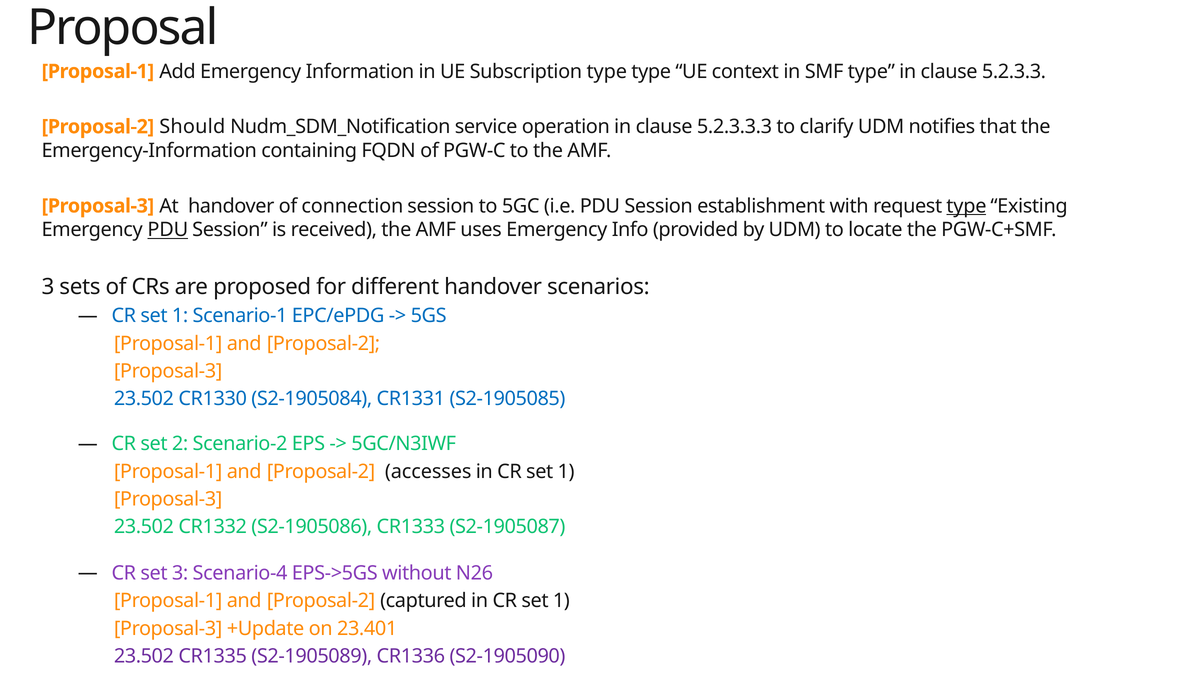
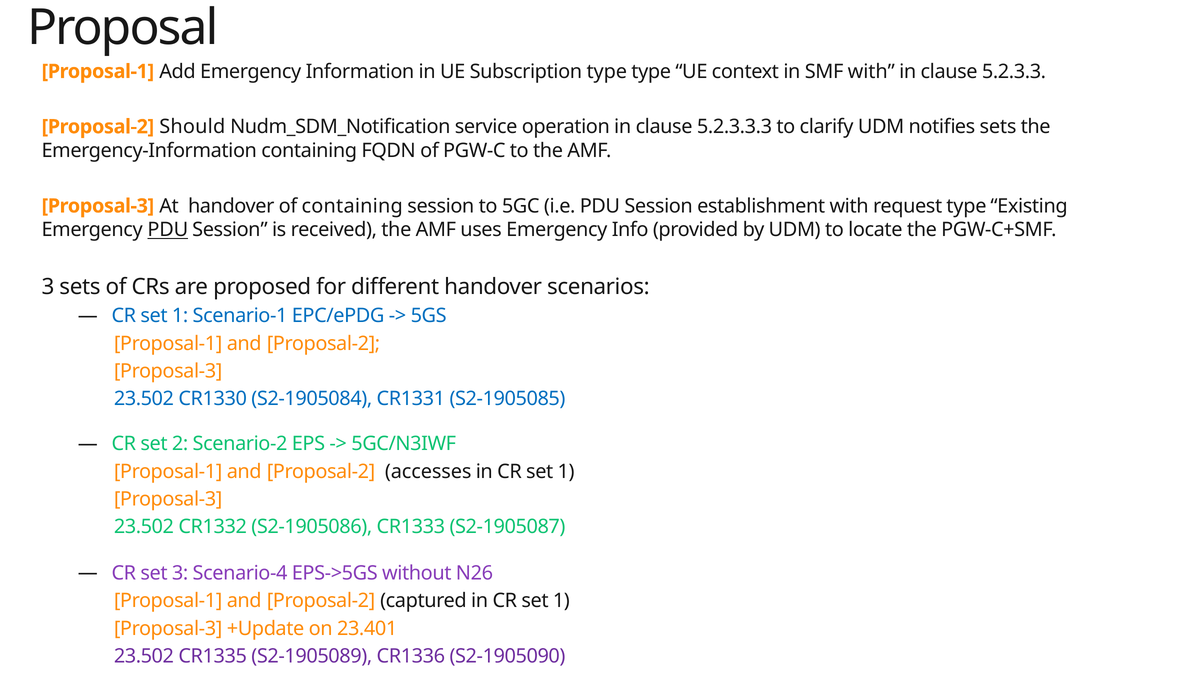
SMF type: type -> with (871, 71)
notifies that: that -> sets (998, 127)
of connection: connection -> containing (352, 206)
type underline: present -> none (966, 206)
